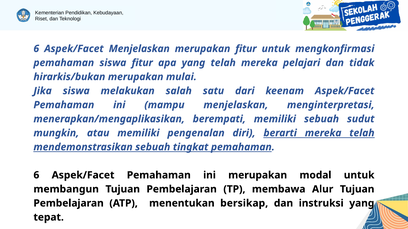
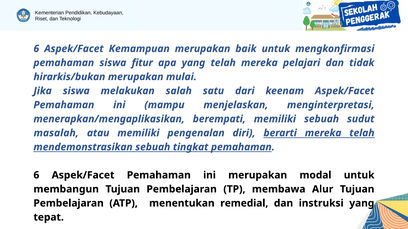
Aspek/Facet Menjelaskan: Menjelaskan -> Kemampuan (139, 49)
merupakan fitur: fitur -> baik (246, 49)
mungkin: mungkin -> masalah (56, 133)
bersikap: bersikap -> remedial (244, 204)
